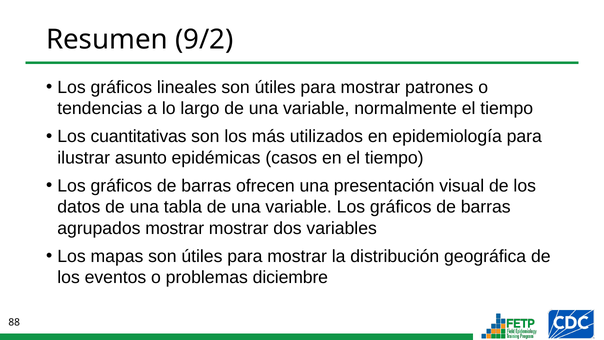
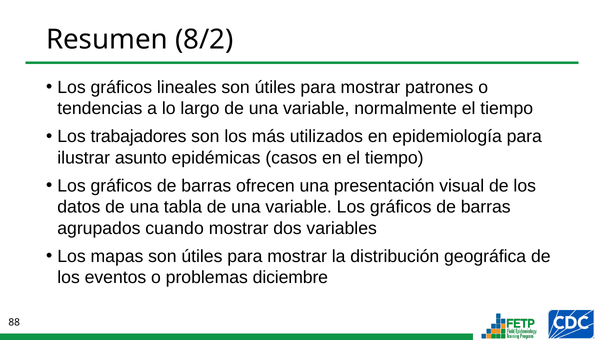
9/2: 9/2 -> 8/2 (204, 40)
cuantitativas: cuantitativas -> trabajadores (139, 137)
agrupados mostrar: mostrar -> cuando (175, 228)
